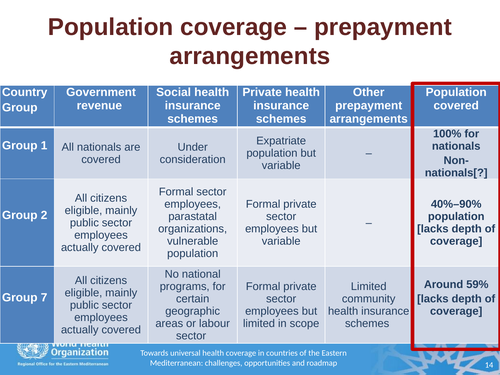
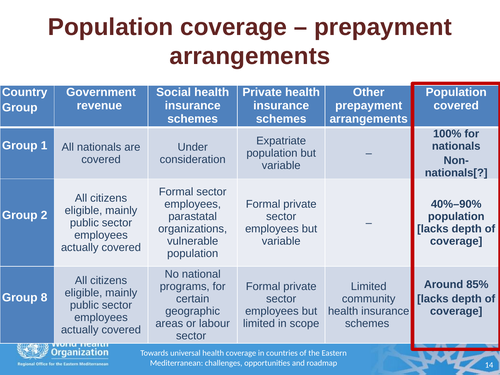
59%: 59% -> 85% (477, 284)
7: 7 -> 8 (44, 297)
